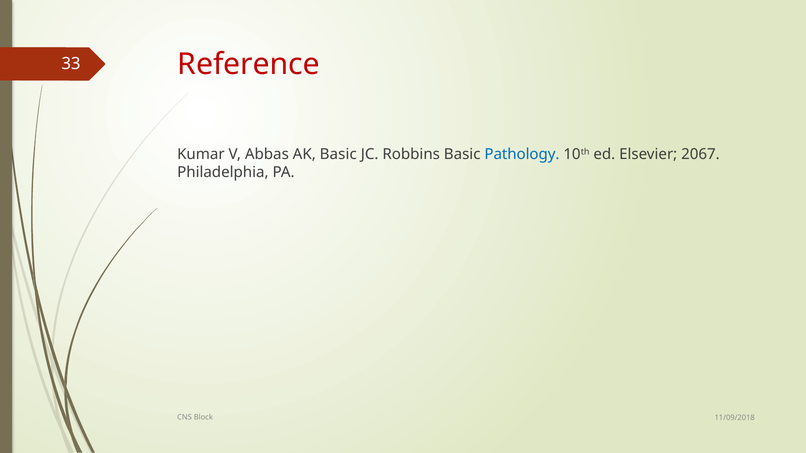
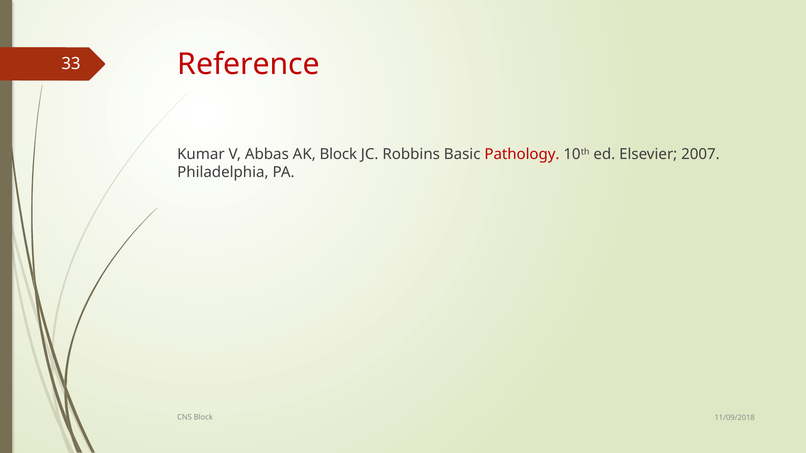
AK Basic: Basic -> Block (338, 154)
Pathology colour: blue -> red (522, 154)
2067: 2067 -> 2007 (700, 154)
